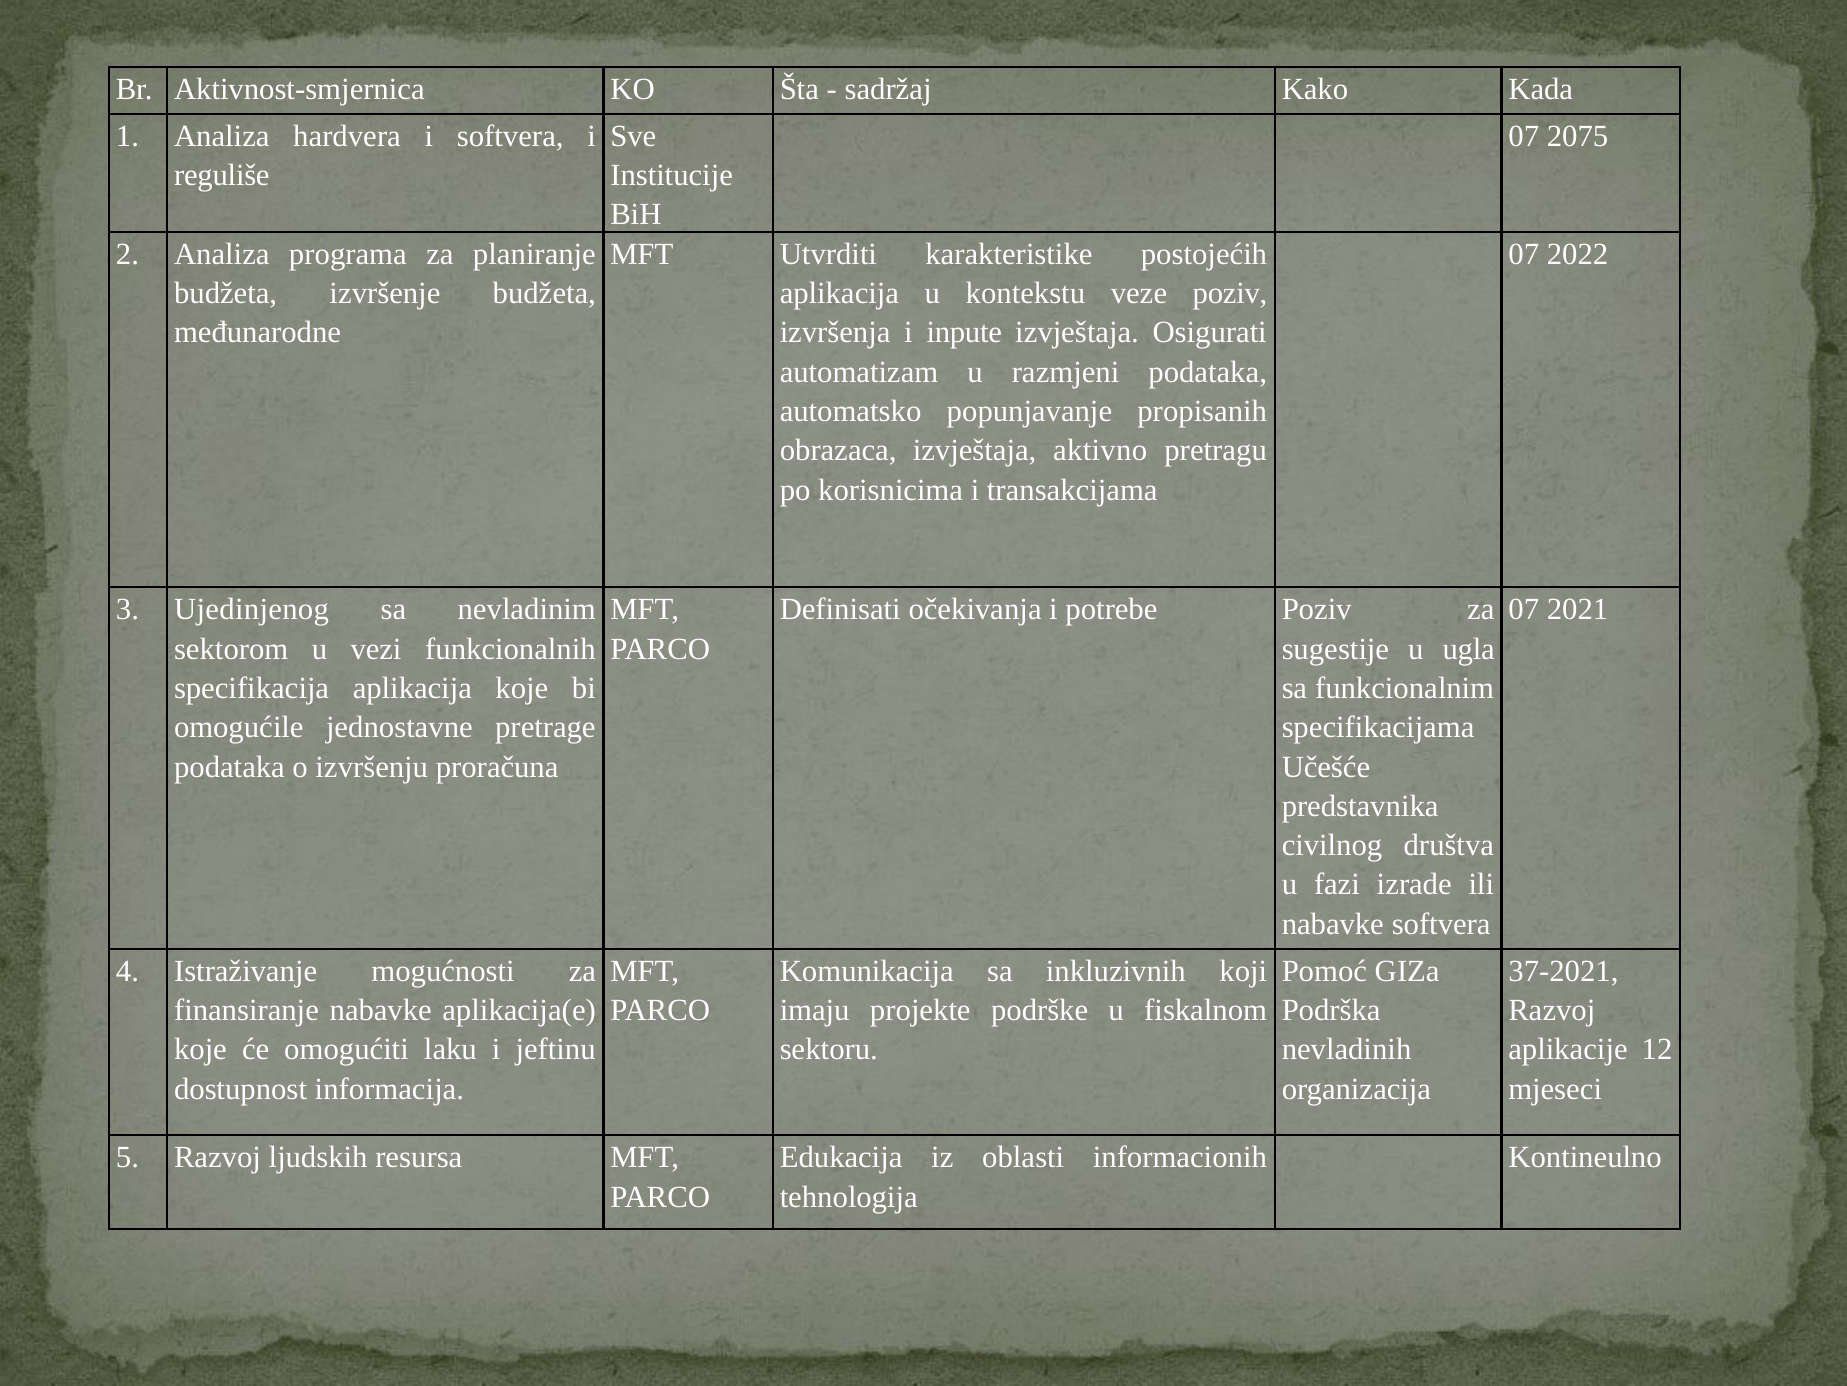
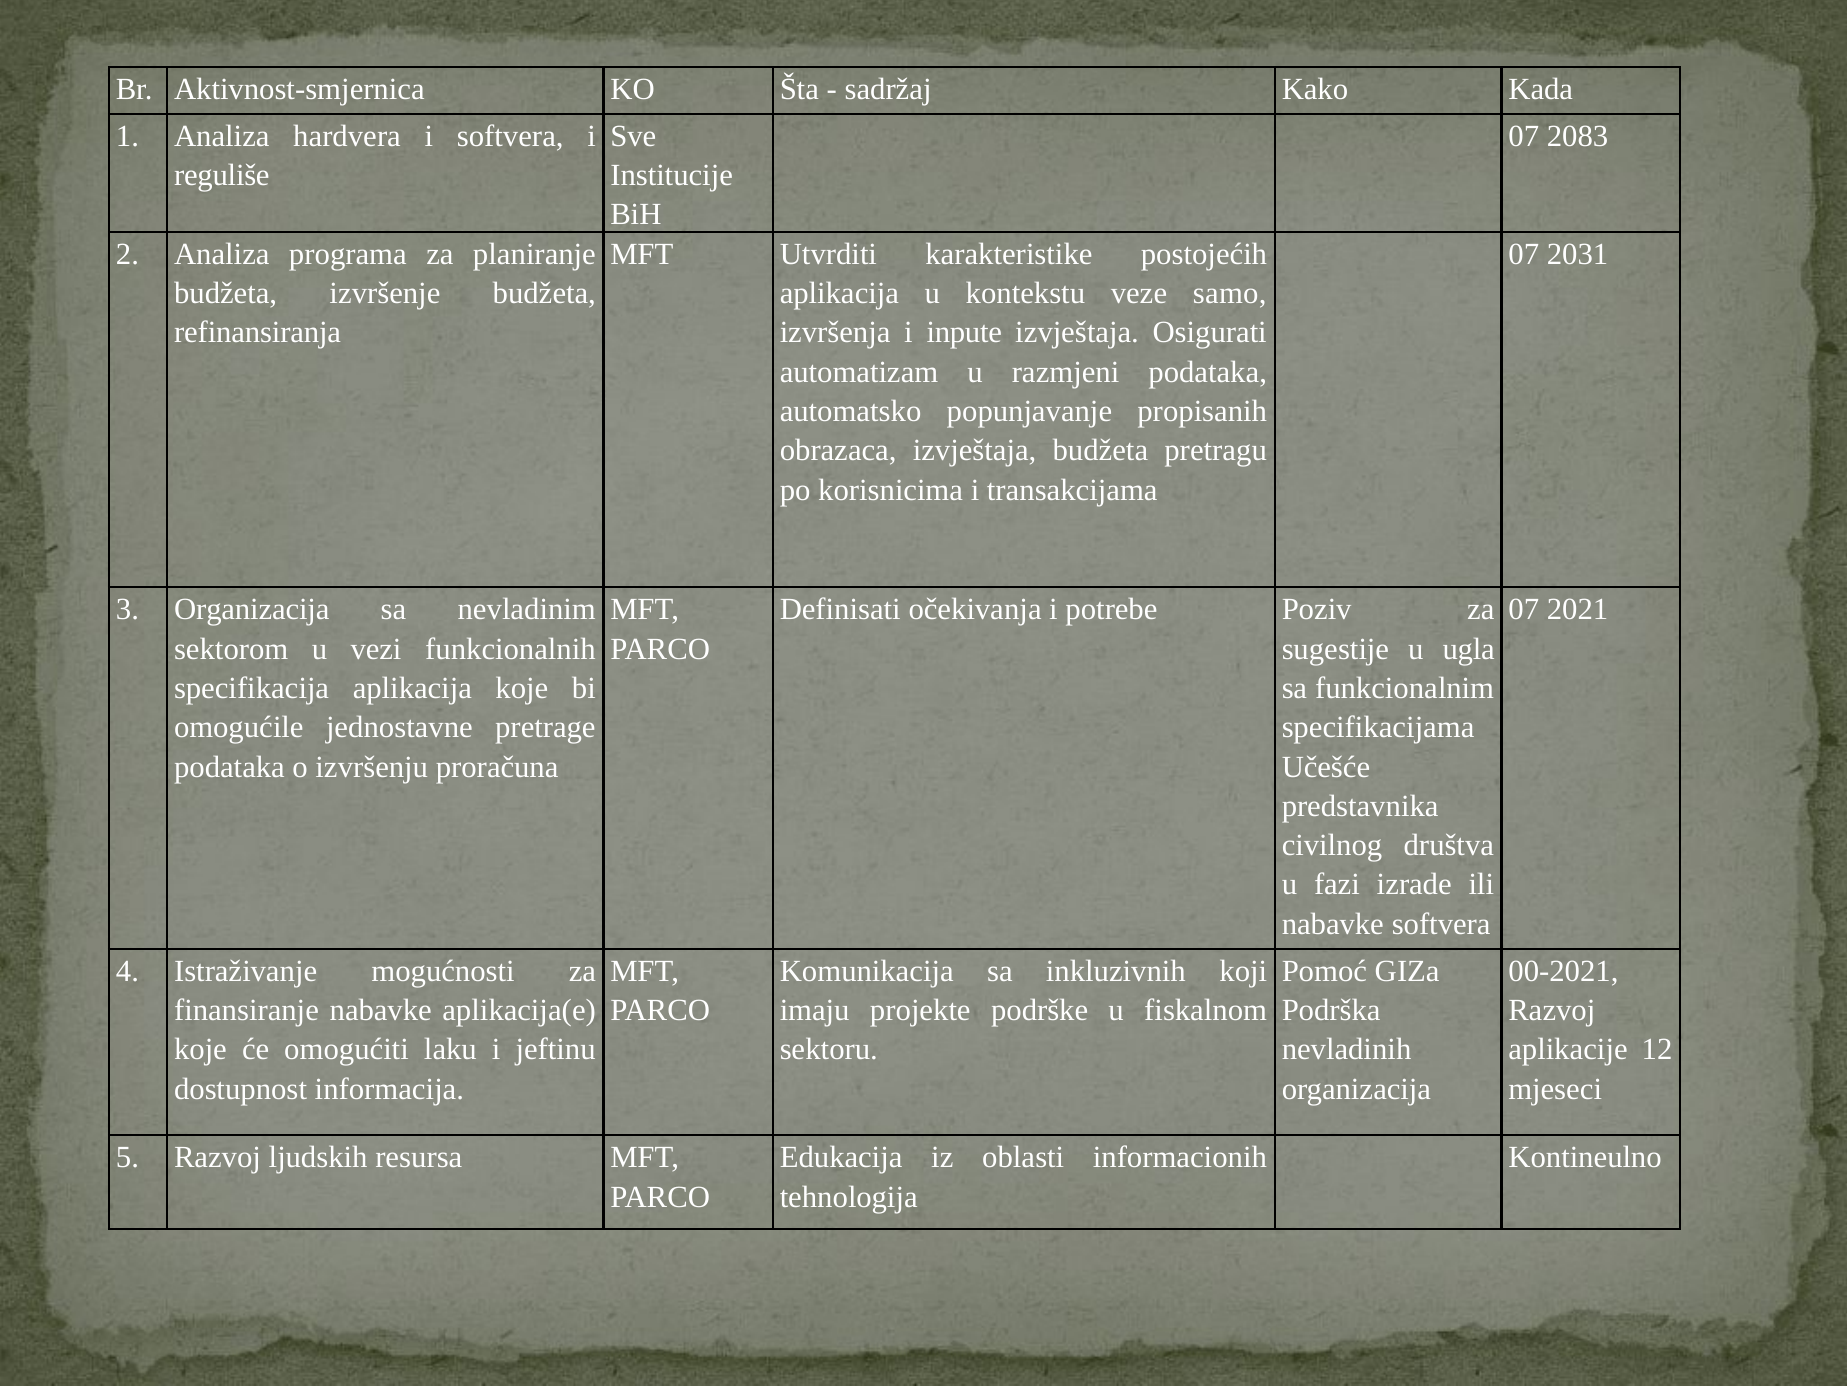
2075: 2075 -> 2083 (1578, 136)
2022: 2022 -> 2031 (1578, 254)
veze poziv: poziv -> samo (1230, 293)
međunarodne: međunarodne -> refinansiranja (258, 333)
izvještaja aktivno: aktivno -> budžeta (1100, 450)
3 Ujedinjenog: Ujedinjenog -> Organizacija (252, 609)
37-2021: 37-2021 -> 00-2021 (1563, 971)
